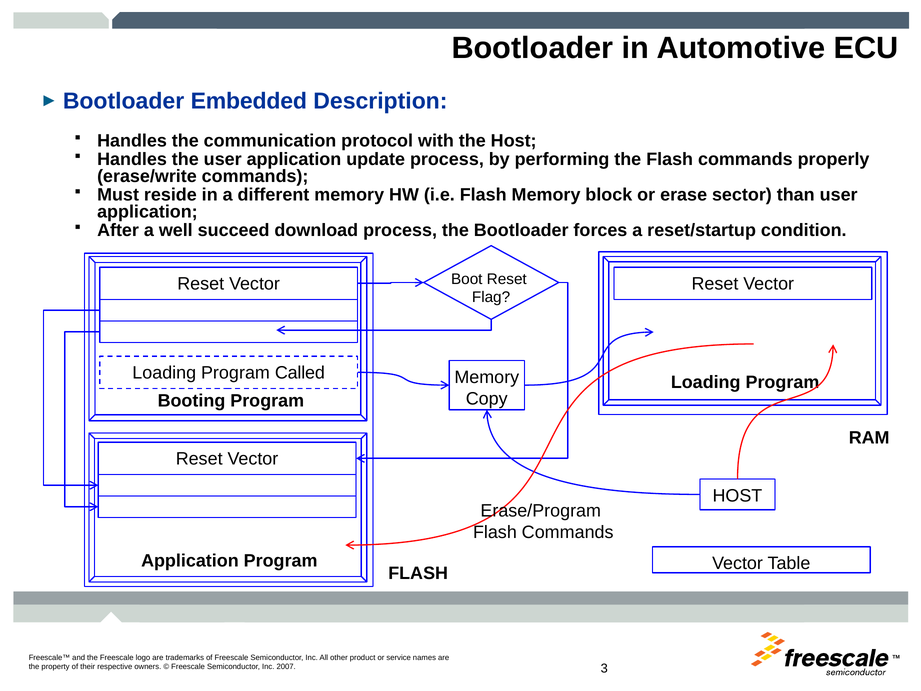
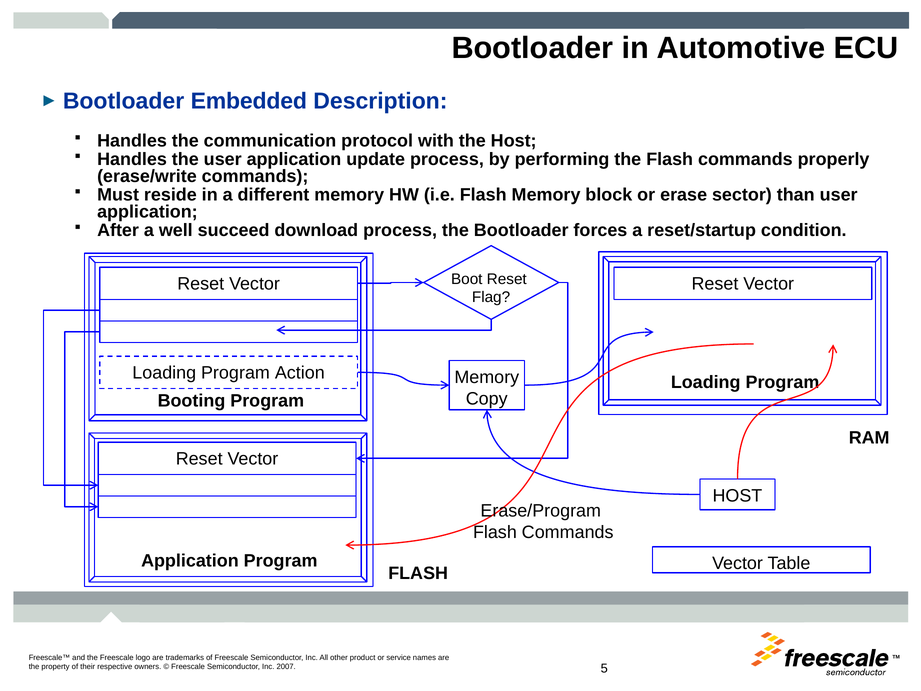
Called: Called -> Action (300, 373)
3: 3 -> 5 (604, 668)
